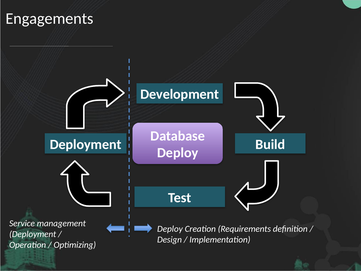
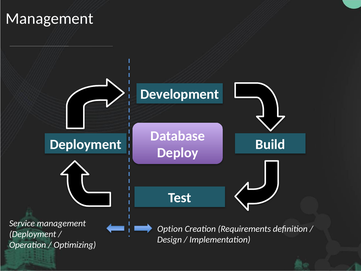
Engagements: Engagements -> Management (50, 19)
Deploy: Deploy -> Option (170, 229)
